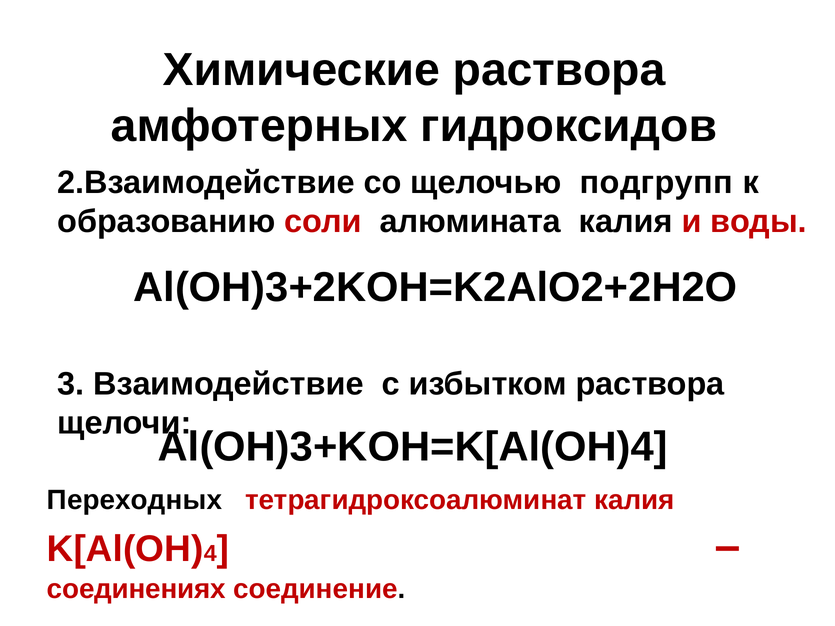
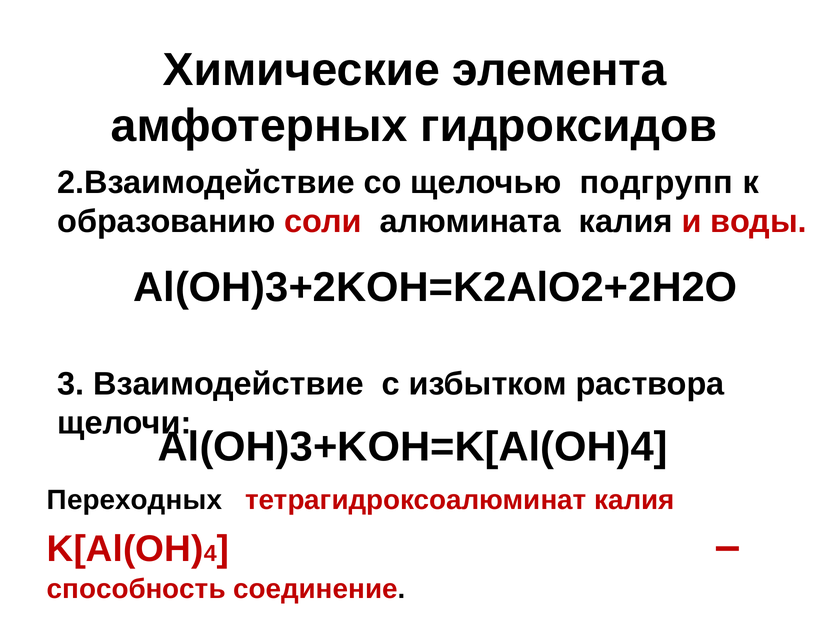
Химические раствора: раствора -> элемента (559, 70)
соединениях: соединениях -> способность (136, 589)
